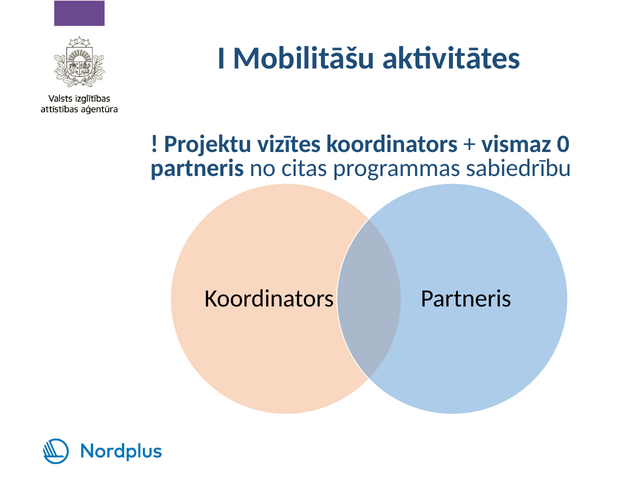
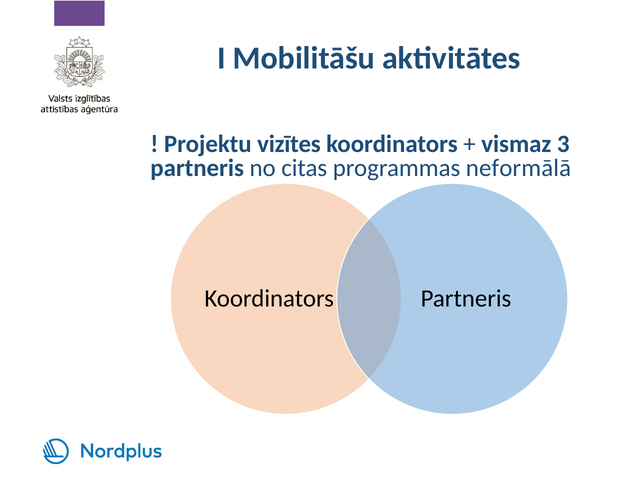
0: 0 -> 3 (563, 144)
sabiedrību: sabiedrību -> neformālā (518, 168)
